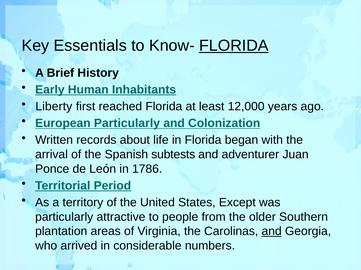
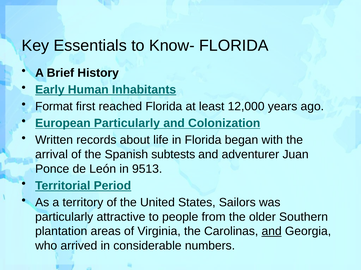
FLORIDA underline: present -> none (234, 46)
Liberty: Liberty -> Format (54, 107)
1786: 1786 -> 9513 (147, 169)
Except: Except -> Sailors (237, 203)
